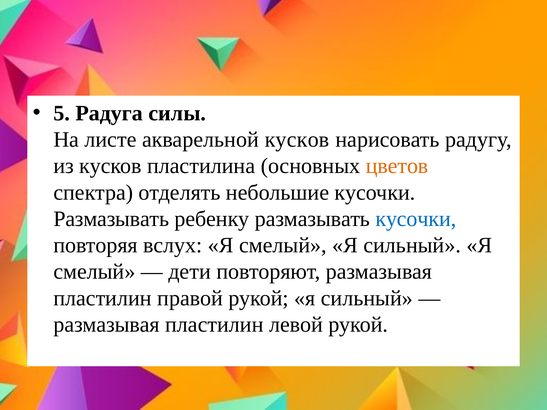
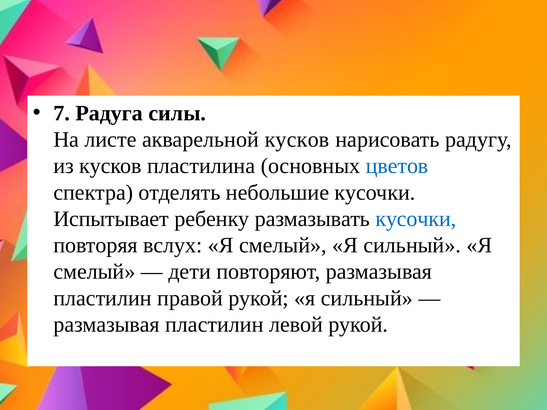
5: 5 -> 7 (62, 113)
цветов colour: orange -> blue (397, 166)
Размазывать: Размазывать -> Испытывает (111, 219)
